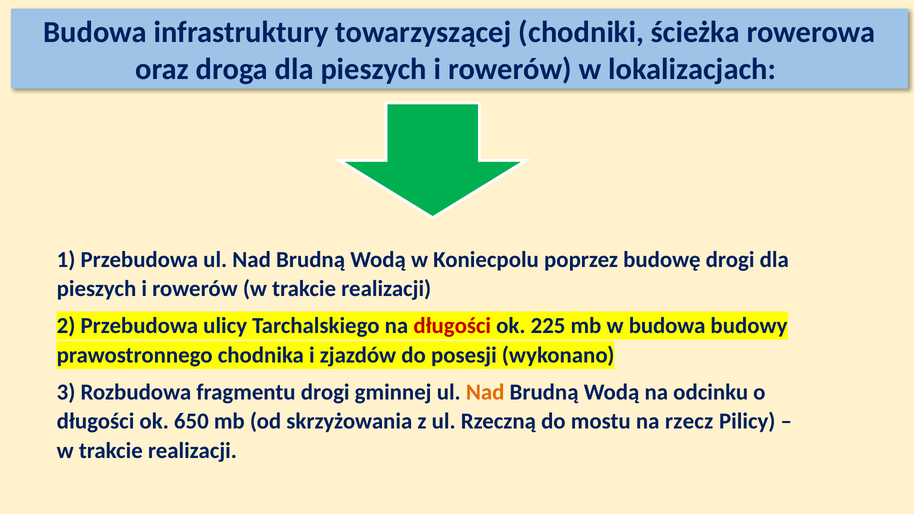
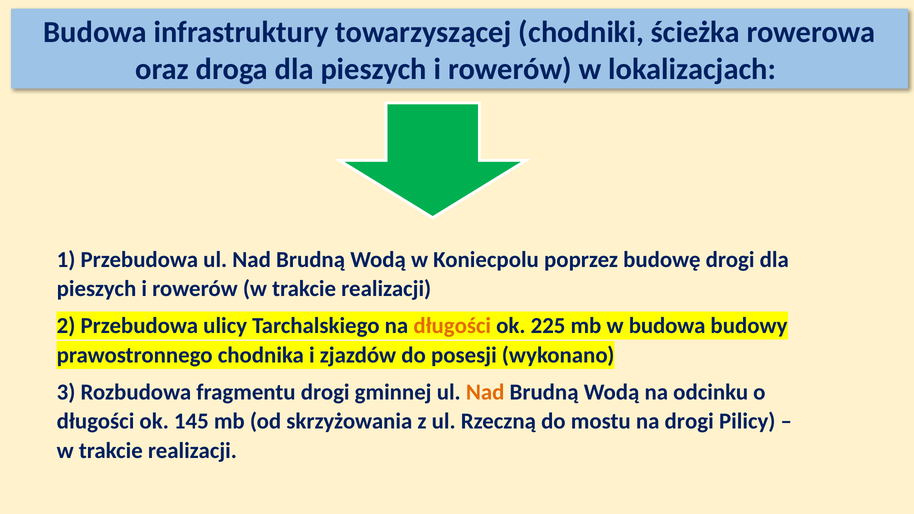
długości colour: red -> orange (452, 326)
650: 650 -> 145 (191, 422)
na rzecz: rzecz -> drogi (689, 422)
